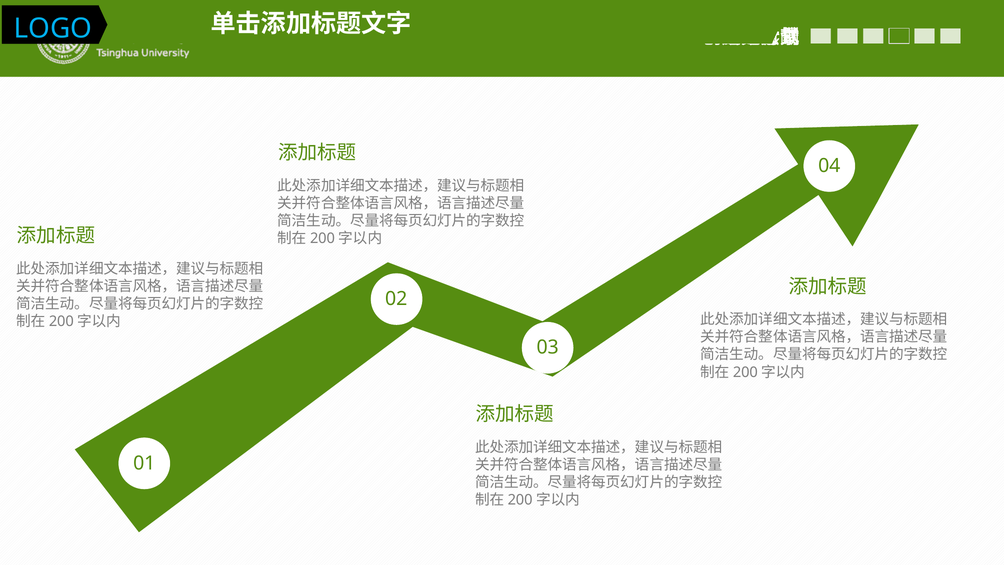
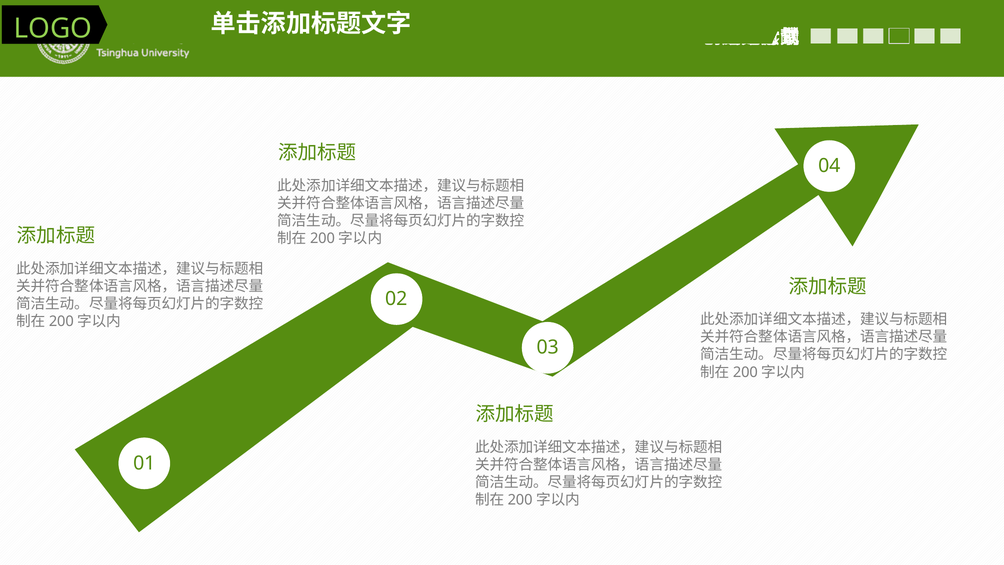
LOGO colour: light blue -> light green (53, 28)
